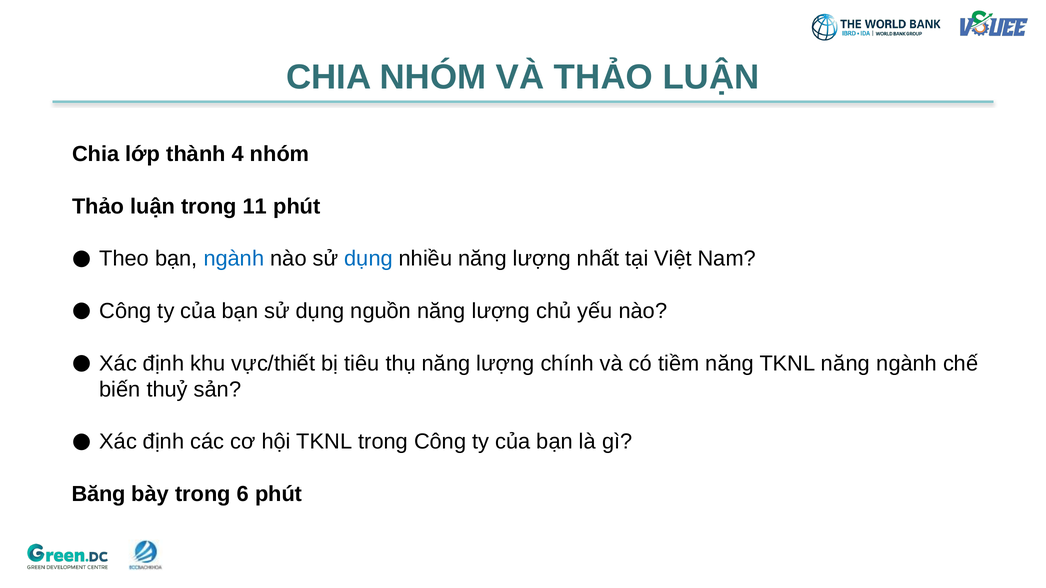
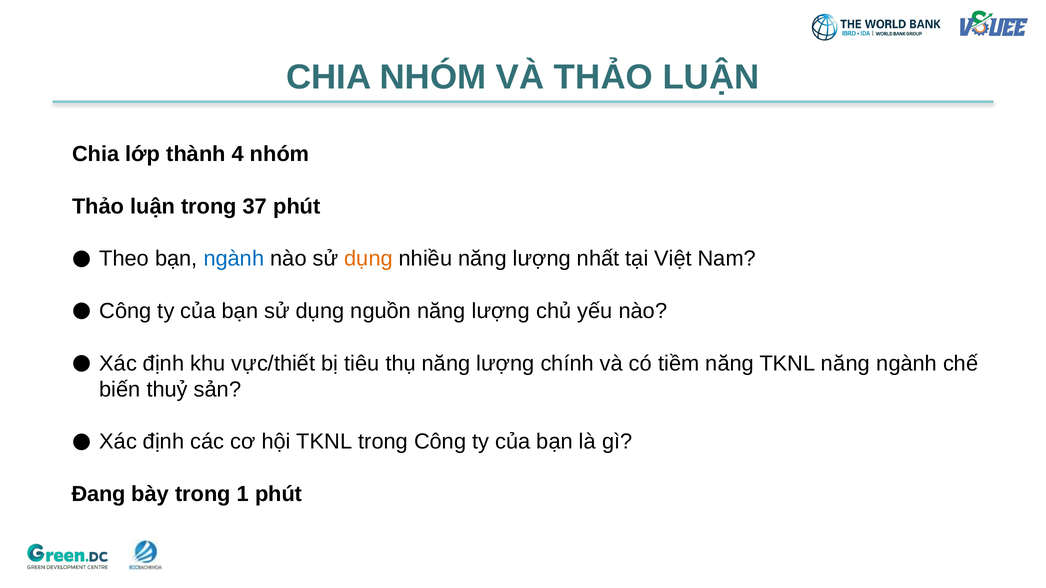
11: 11 -> 37 (255, 207)
dụng colour: blue -> orange (369, 259)
Băng: Băng -> Đang (99, 494)
6: 6 -> 1 (243, 494)
